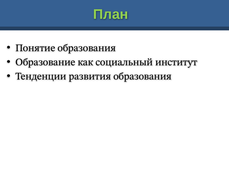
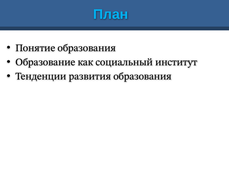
План colour: light green -> light blue (111, 14)
